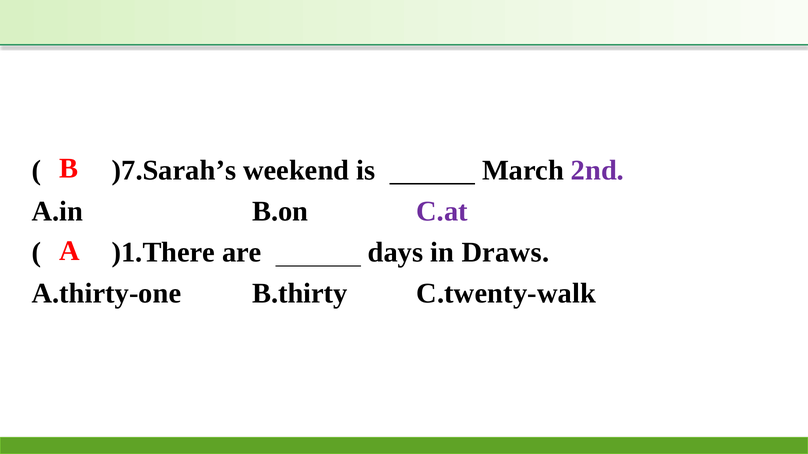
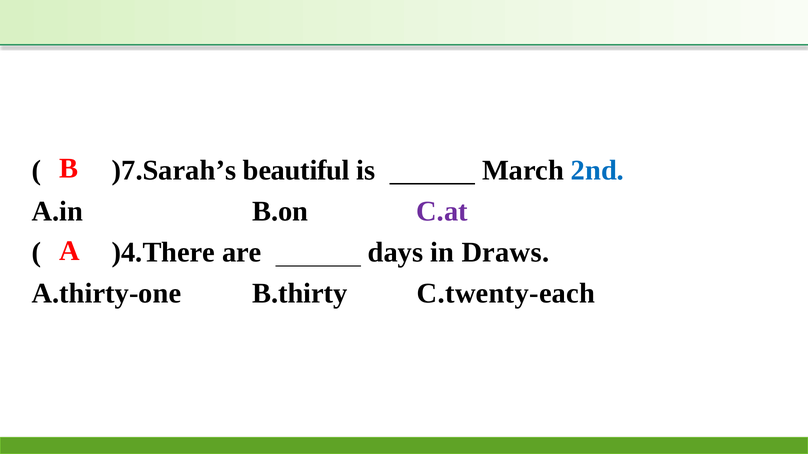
weekend: weekend -> beautiful (296, 170)
2nd colour: purple -> blue (598, 170)
)1.There: )1.There -> )4.There (163, 253)
C.twenty-walk: C.twenty-walk -> C.twenty-each (506, 294)
